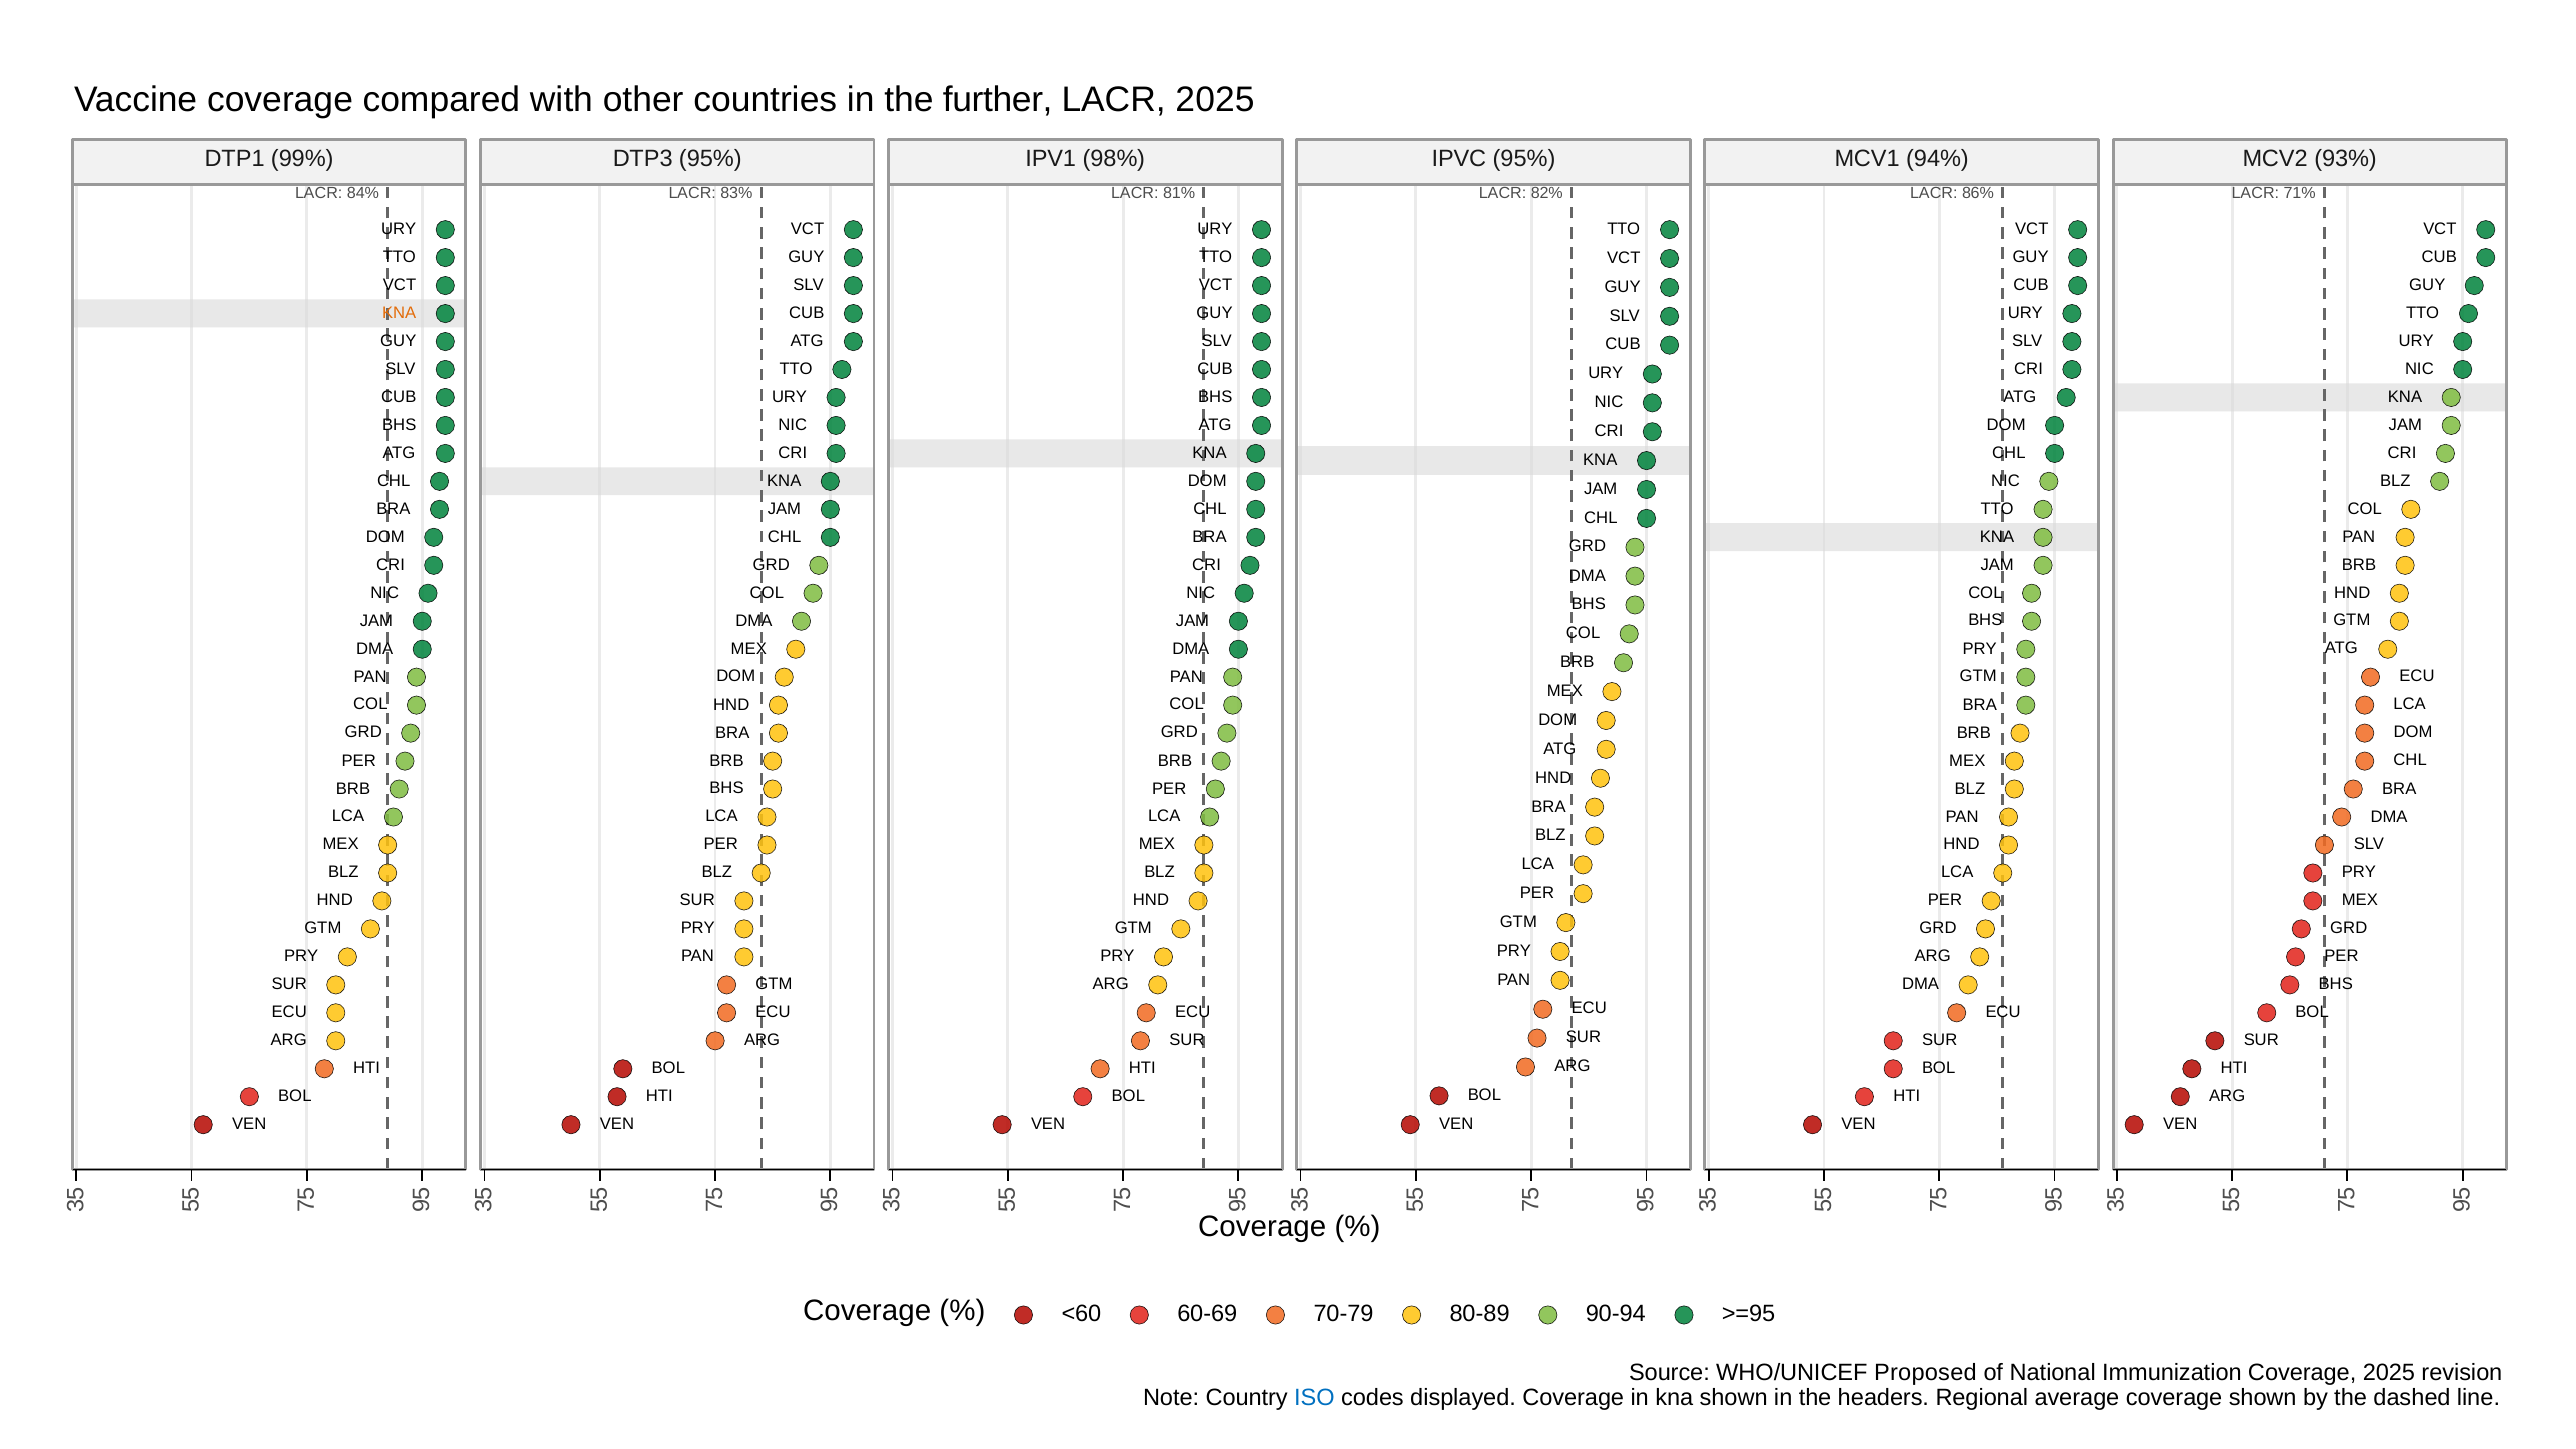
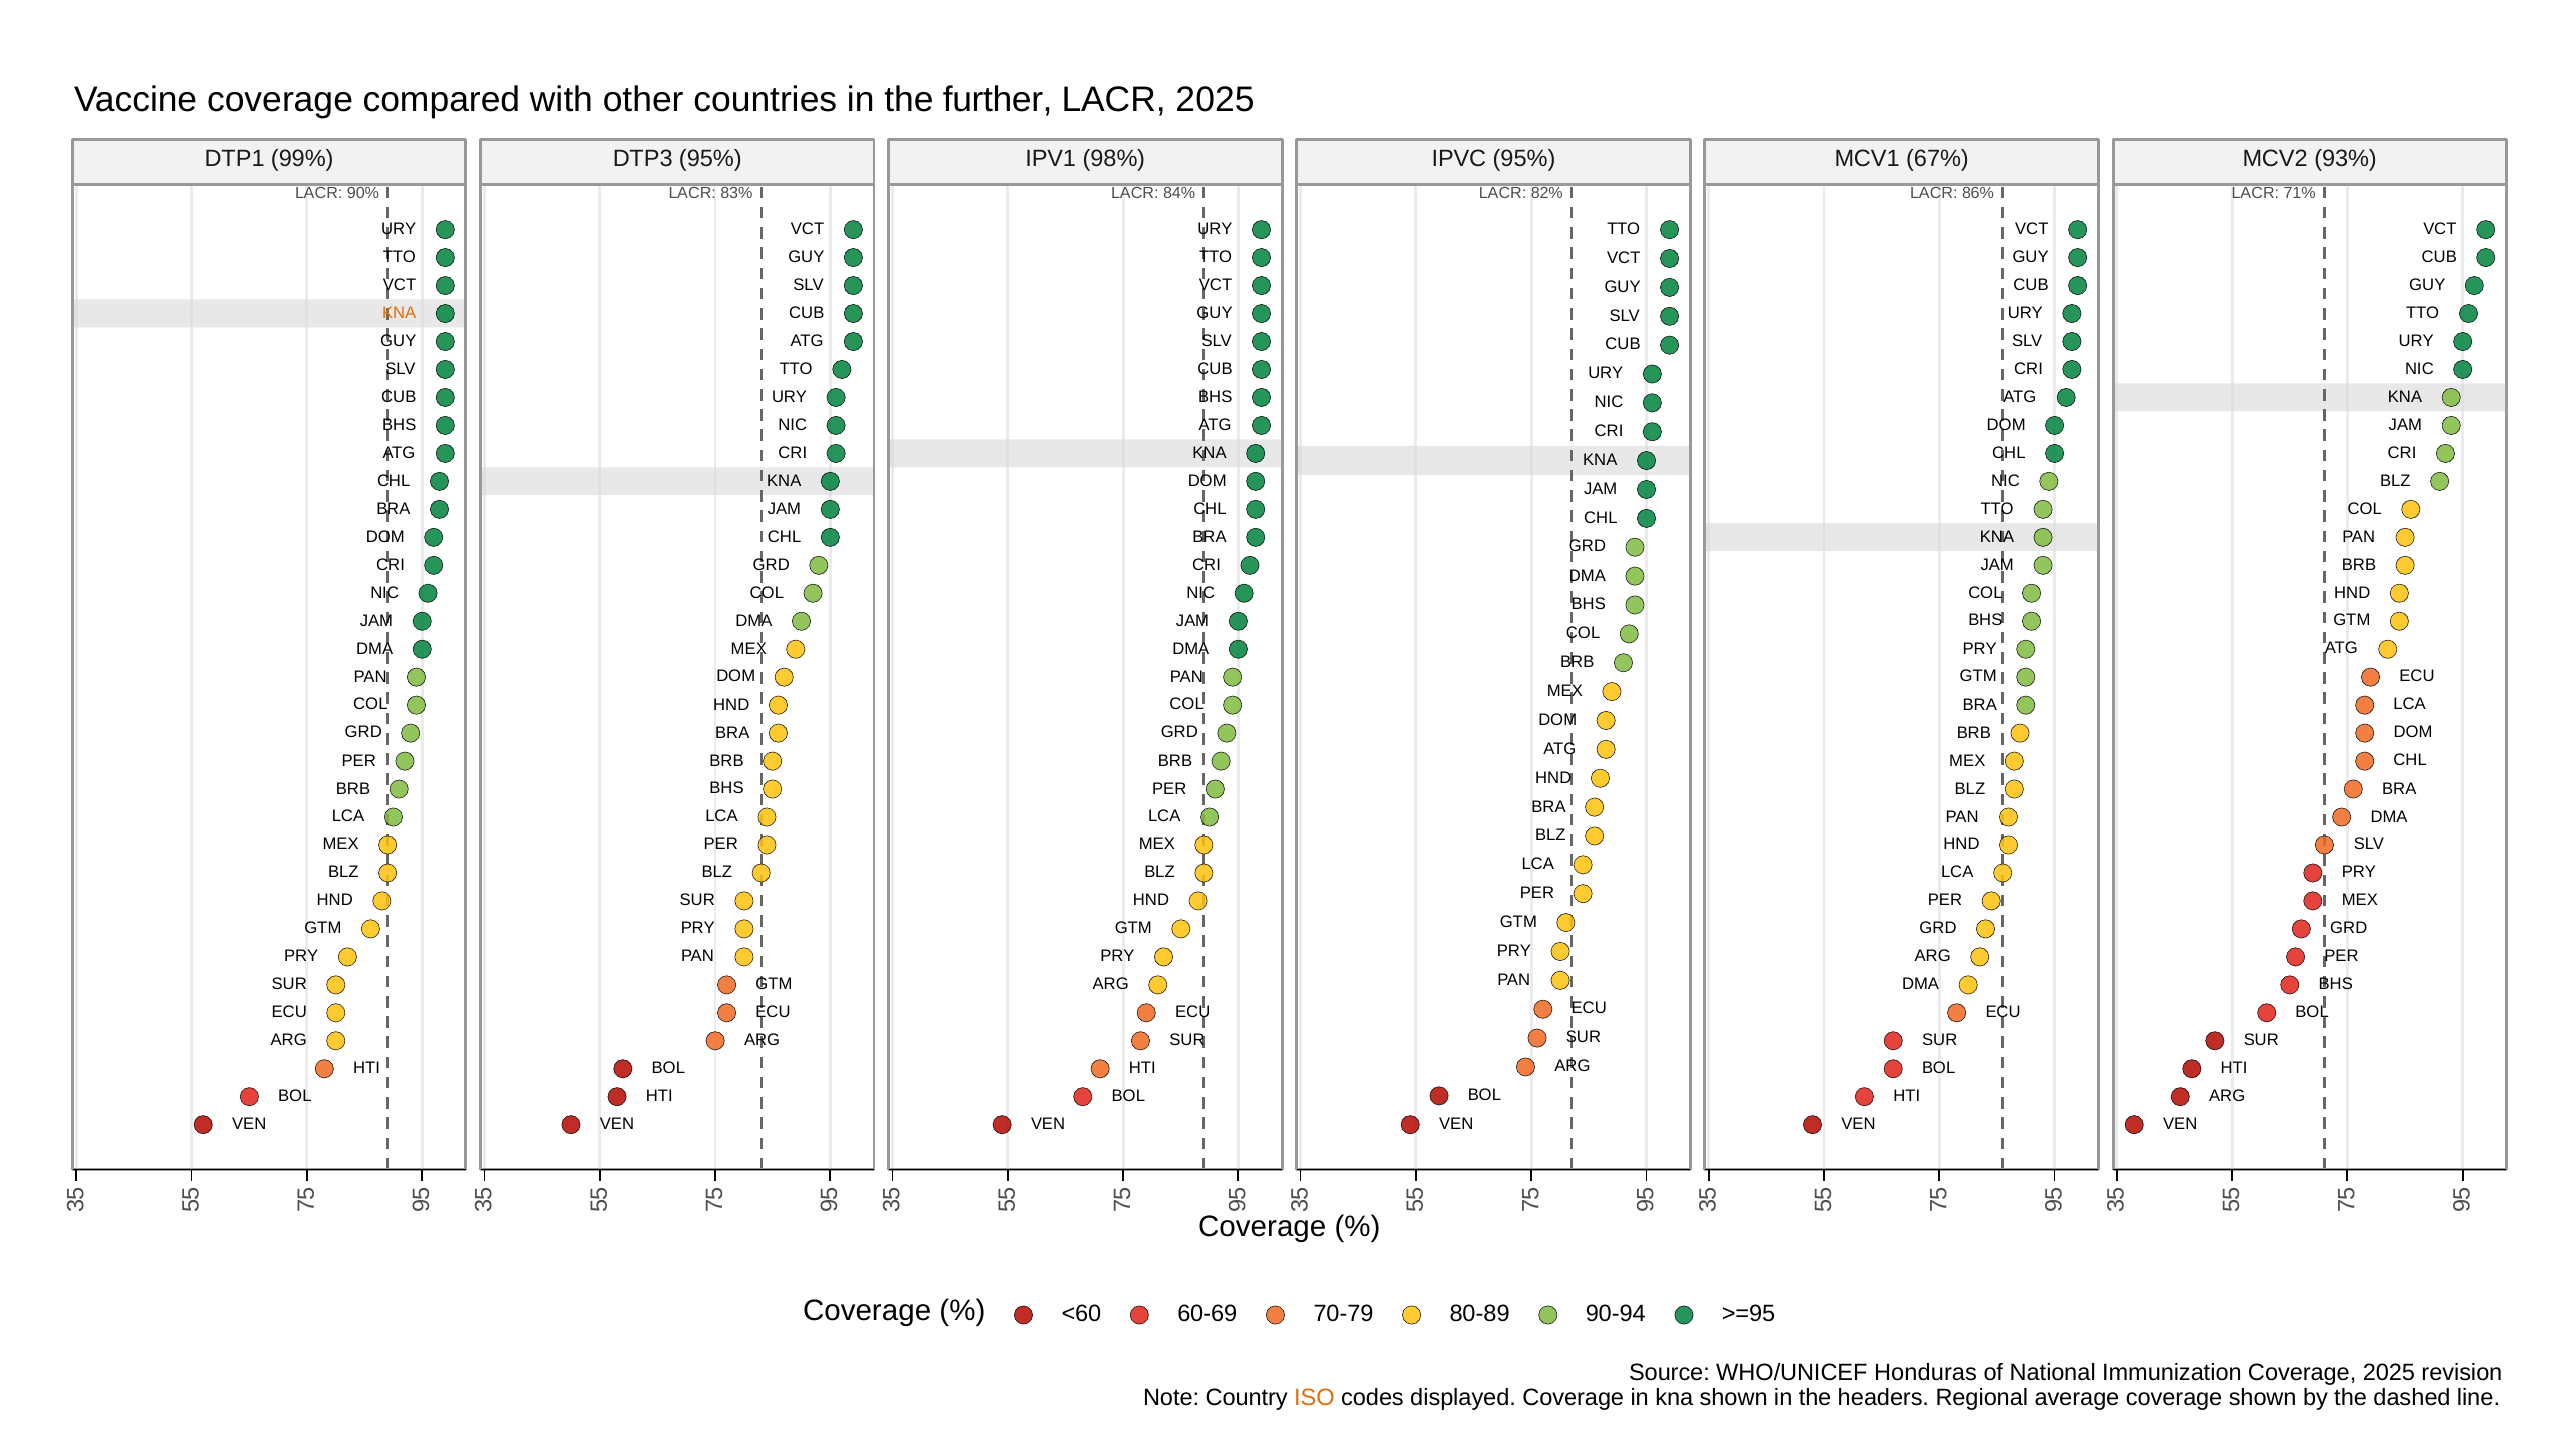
94%: 94% -> 67% (1937, 159)
84%: 84% -> 90% (363, 193)
81%: 81% -> 84% (1179, 193)
Proposed: Proposed -> Honduras (1926, 1373)
ISO colour: blue -> orange (1314, 1398)
